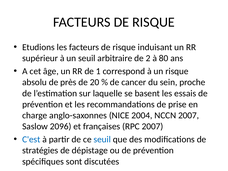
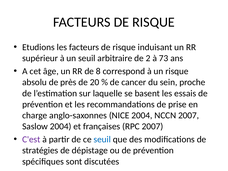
80: 80 -> 73 (164, 58)
1: 1 -> 8 (98, 71)
Saslow 2096: 2096 -> 2004 (61, 126)
C'est colour: blue -> purple (31, 139)
